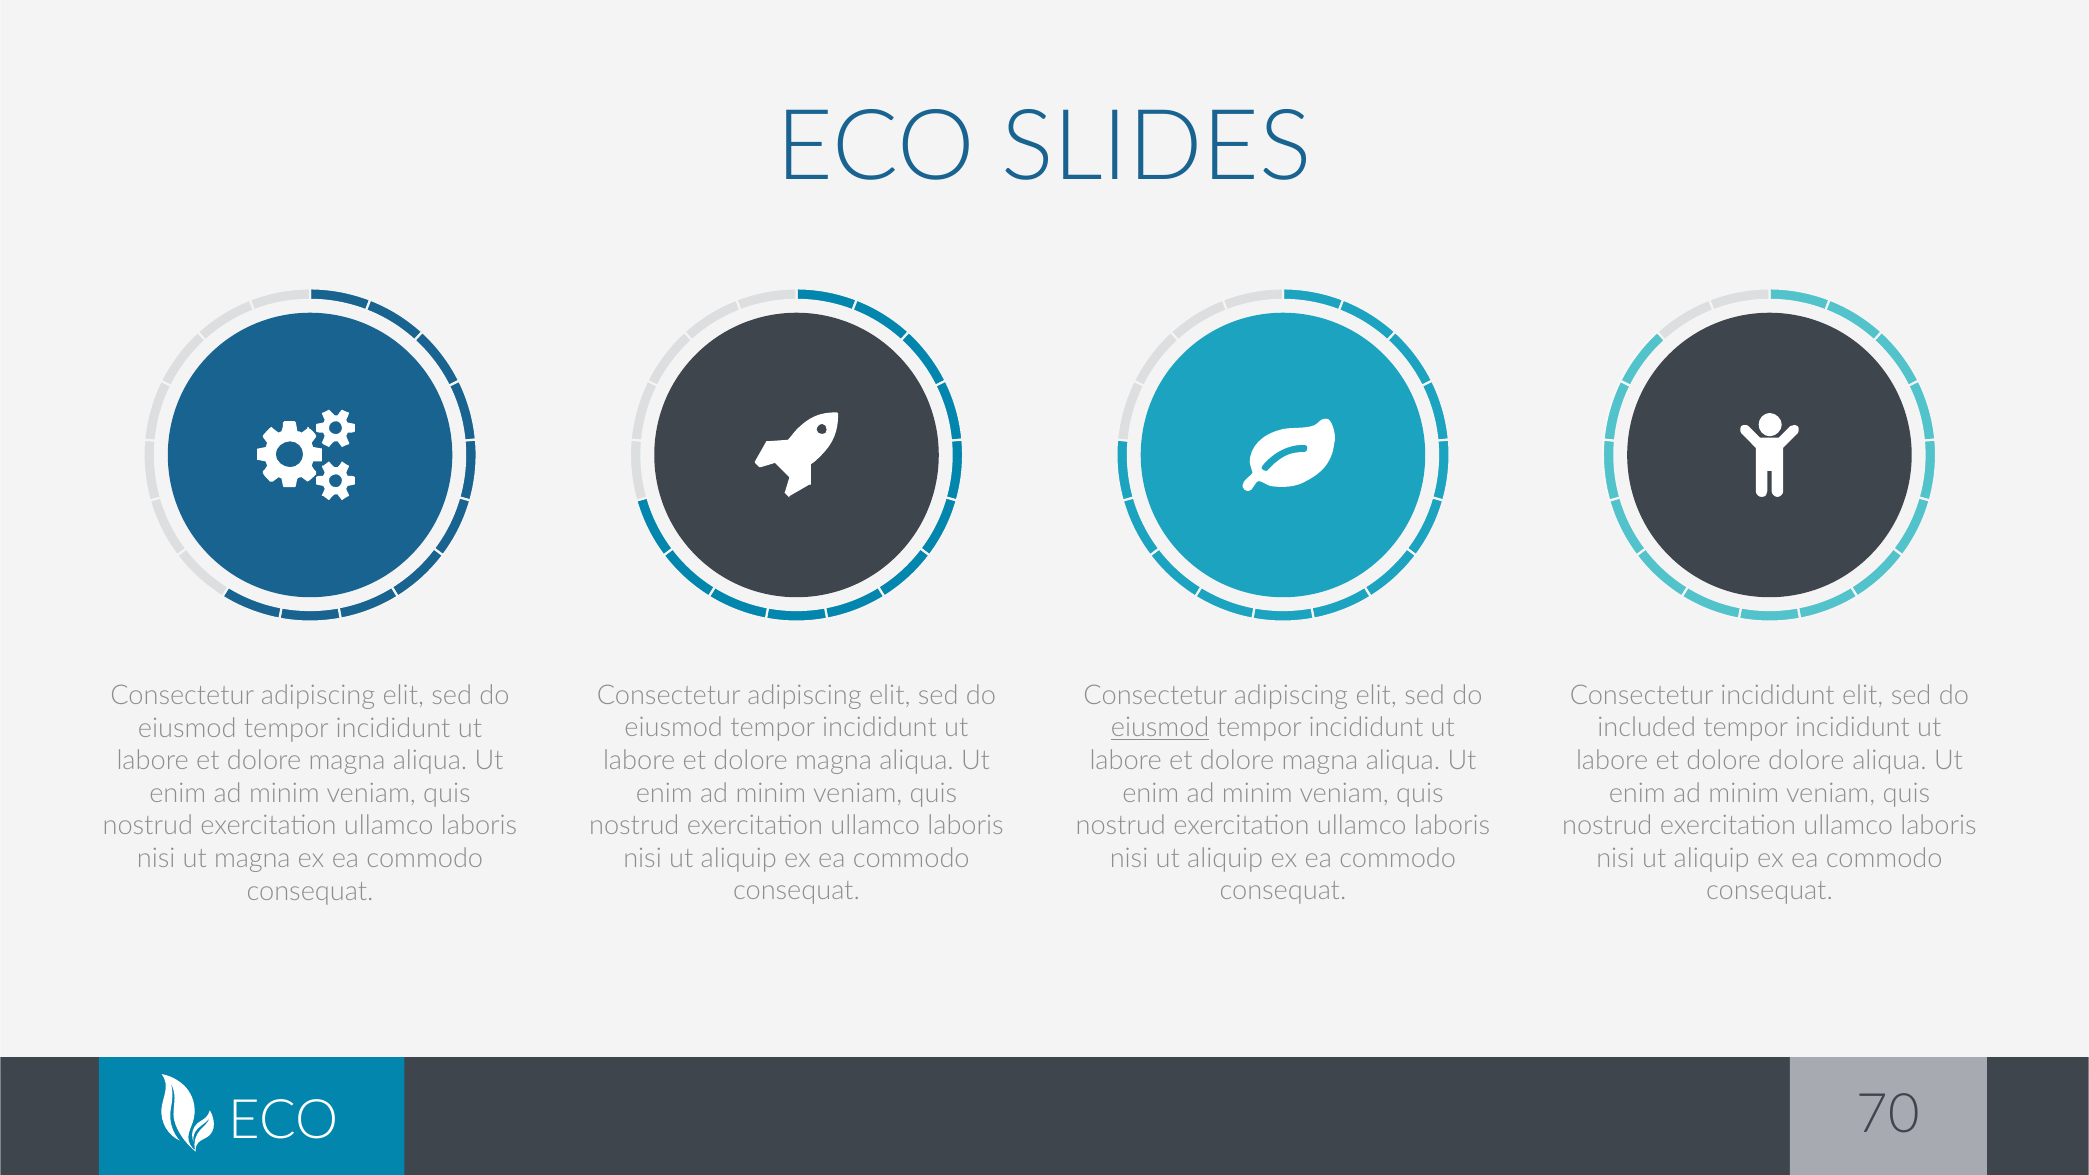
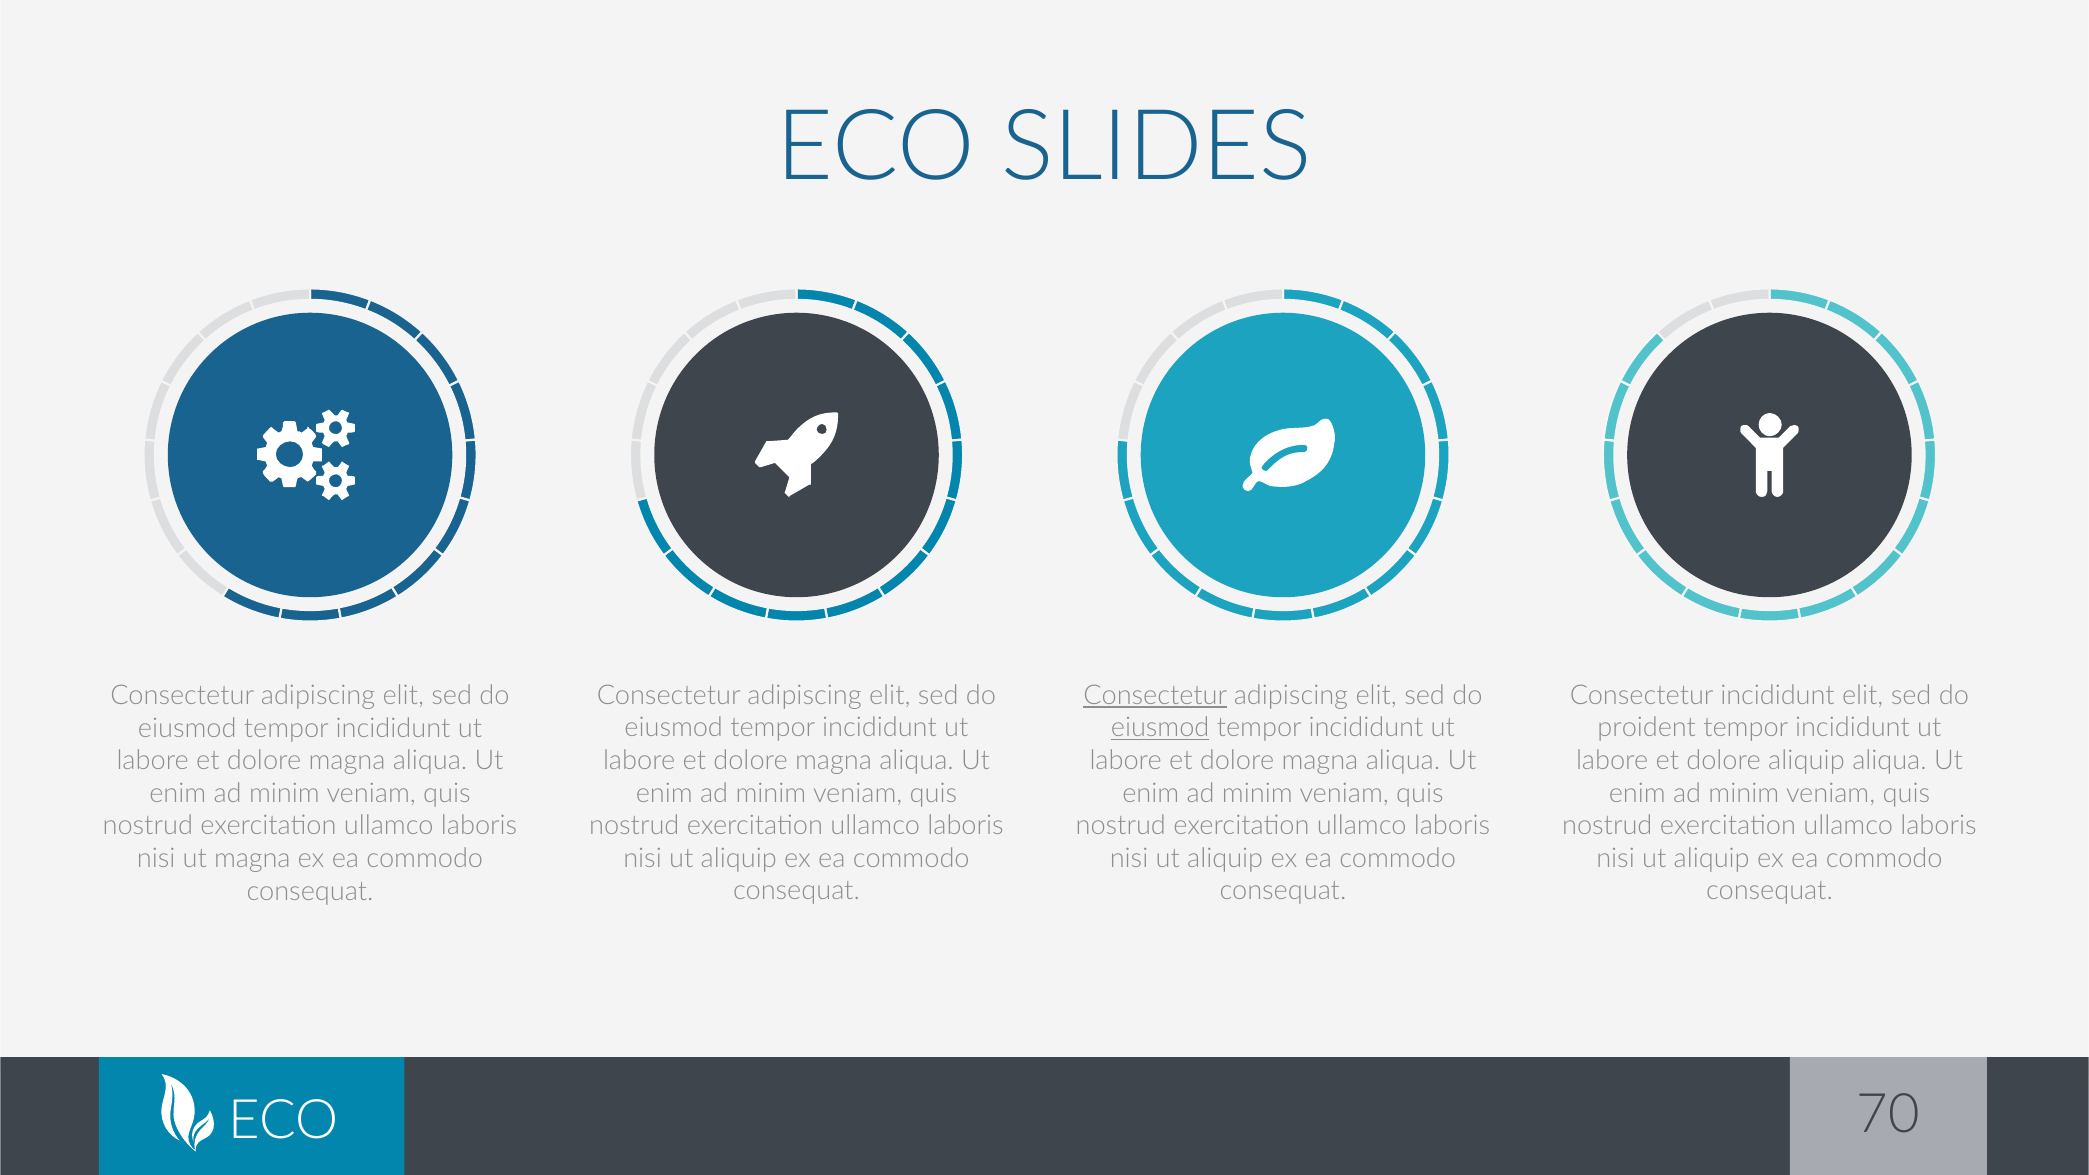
Consectetur underline: none -> present (1155, 695)
included: included -> proident (1647, 728)
dolore dolore: dolore -> aliquip (1806, 761)
